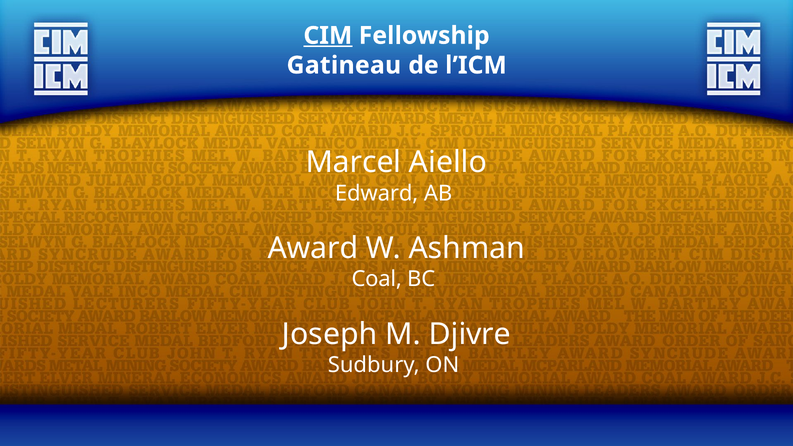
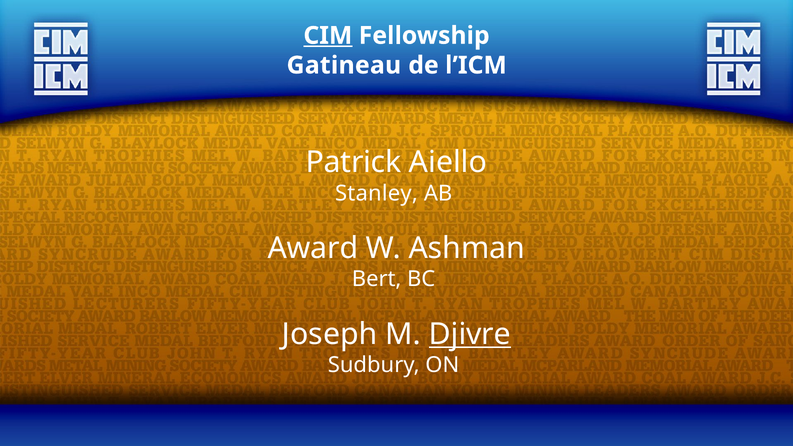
Marcel: Marcel -> Patrick (353, 162)
Edward: Edward -> Stanley (376, 193)
Coal: Coal -> Bert (377, 279)
Djivre underline: none -> present (470, 334)
